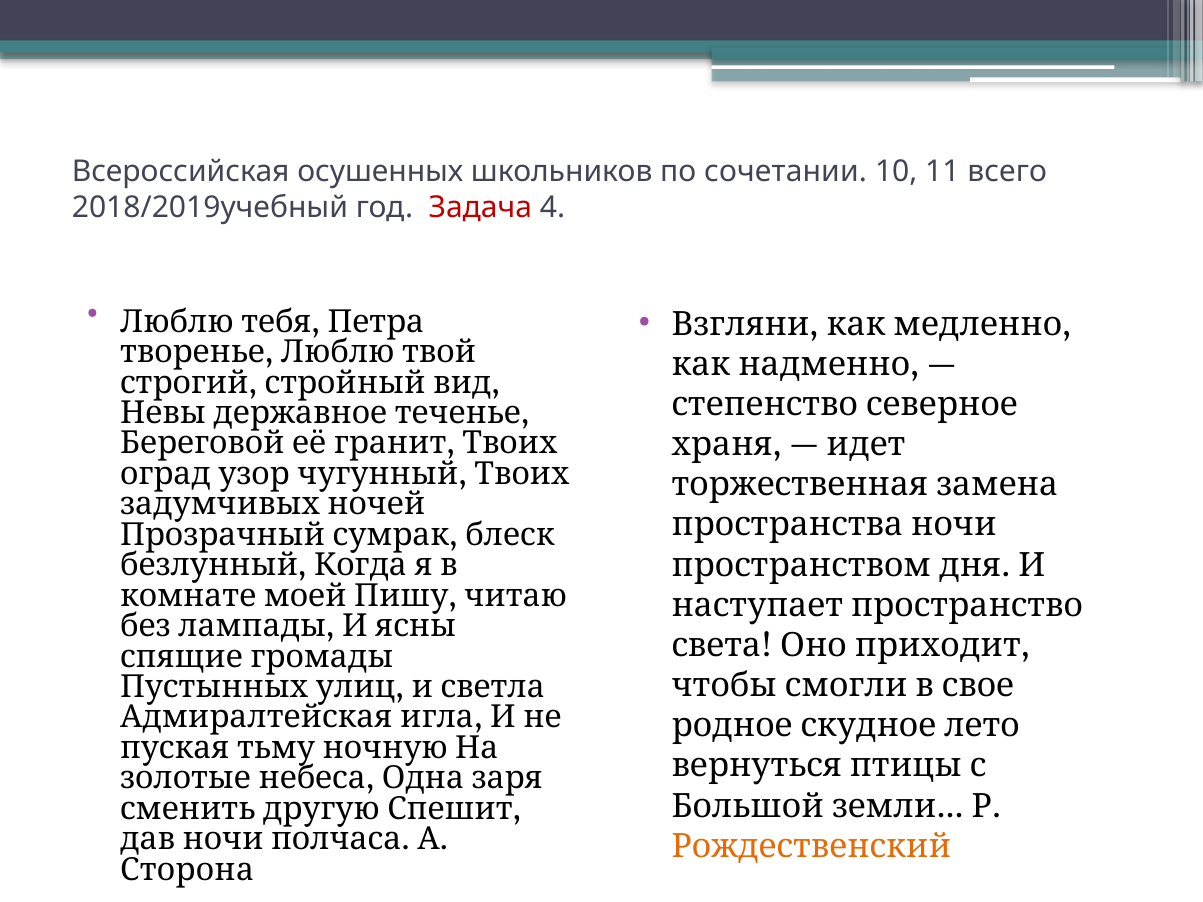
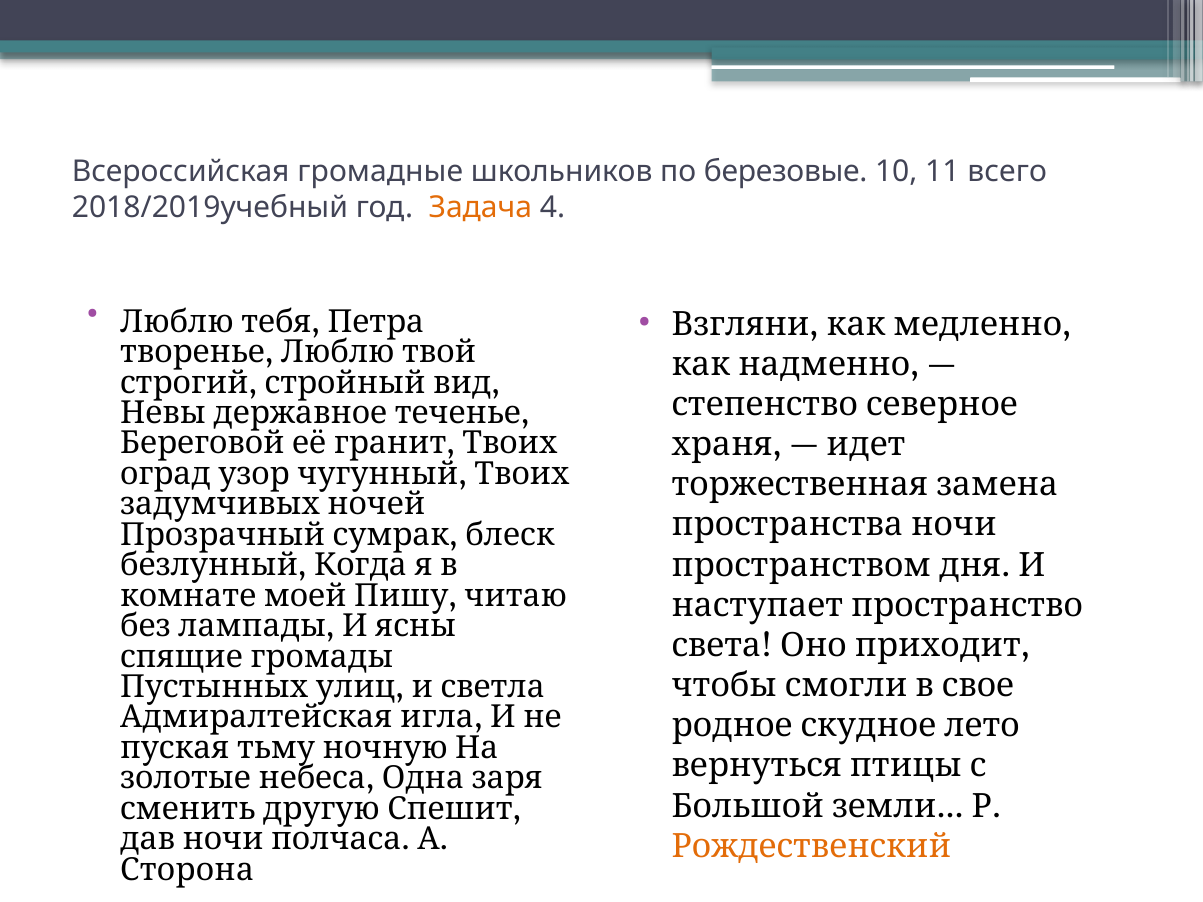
осушенных: осушенных -> громадные (380, 172)
сочетании: сочетании -> березовые (786, 172)
Задача colour: red -> orange (480, 208)
